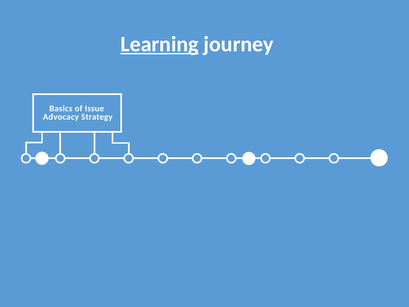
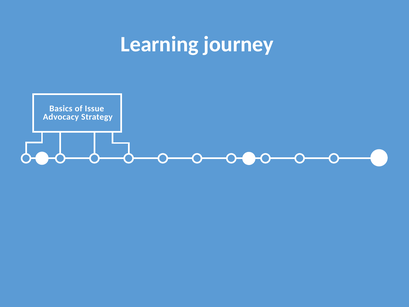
Learning underline: present -> none (160, 44)
